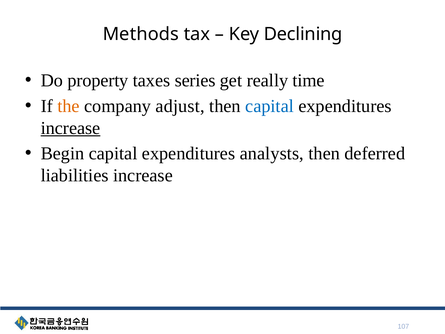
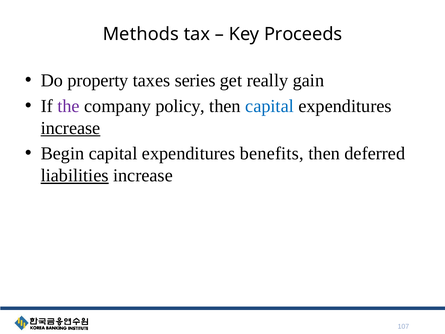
Declining: Declining -> Proceeds (303, 34)
time: time -> gain (308, 81)
the colour: orange -> purple (69, 106)
adjust: adjust -> policy (180, 106)
analysts: analysts -> benefits (272, 153)
liabilities underline: none -> present (75, 175)
